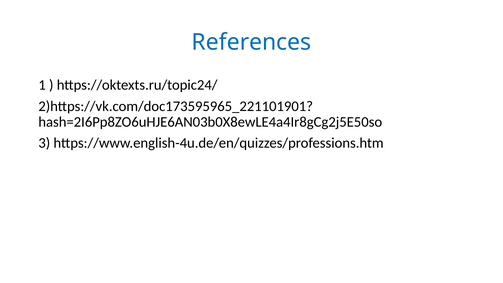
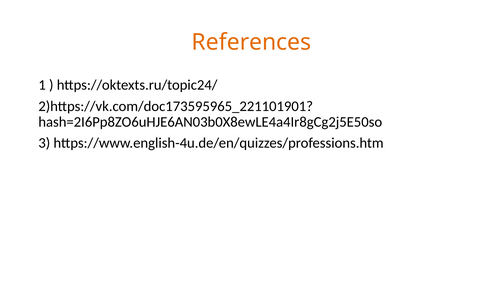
References colour: blue -> orange (251, 42)
